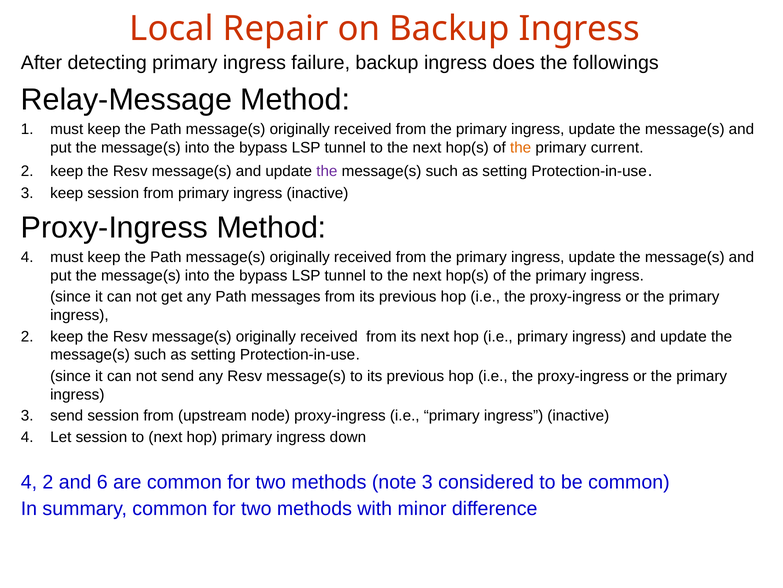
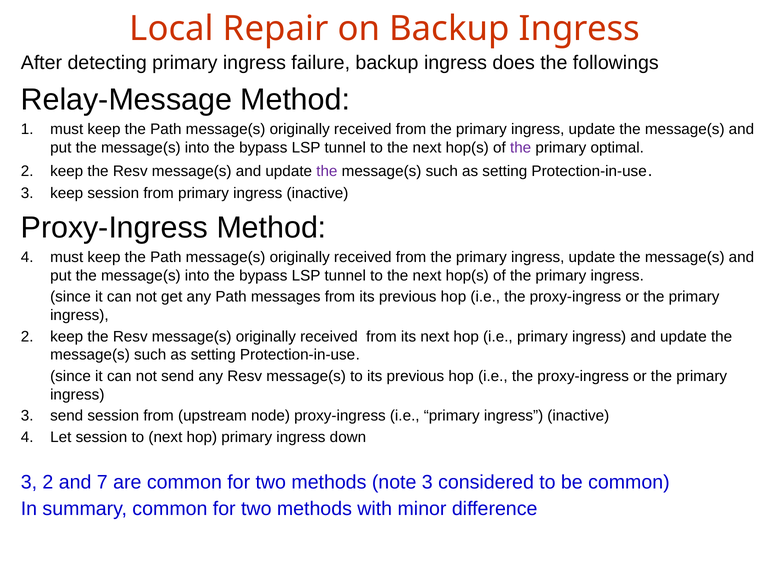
the colour: orange -> purple (521, 147)
current: current -> optimal (617, 147)
4: 4 -> 3 (29, 482)
6: 6 -> 7 (102, 482)
